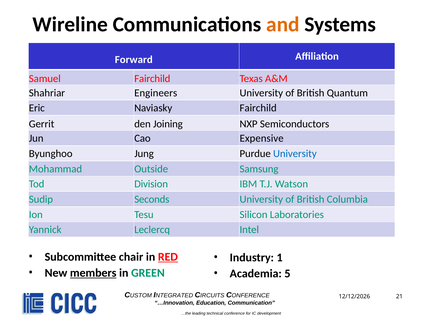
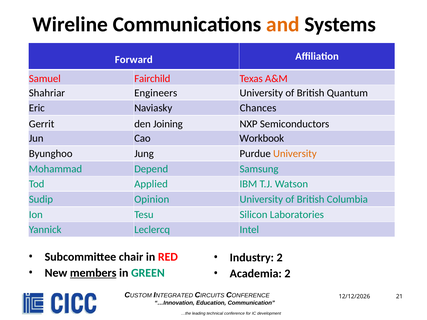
Naviasky Fairchild: Fairchild -> Chances (258, 108)
Expensive: Expensive -> Workbook (262, 139)
University colour: blue -> orange (295, 154)
Outside: Outside -> Depend (151, 169)
Division: Division -> Applied (151, 184)
Seconds: Seconds -> Opinion (152, 200)
RED underline: present -> none (168, 257)
Industry 1: 1 -> 2 (280, 258)
Academia 5: 5 -> 2 (287, 274)
